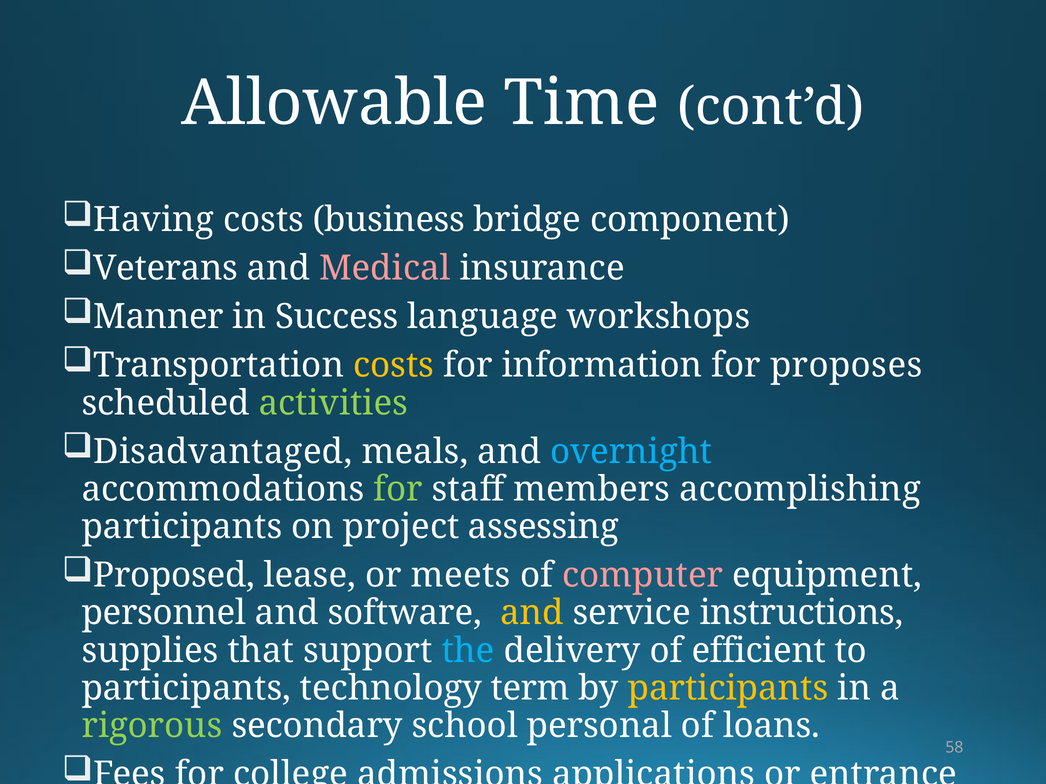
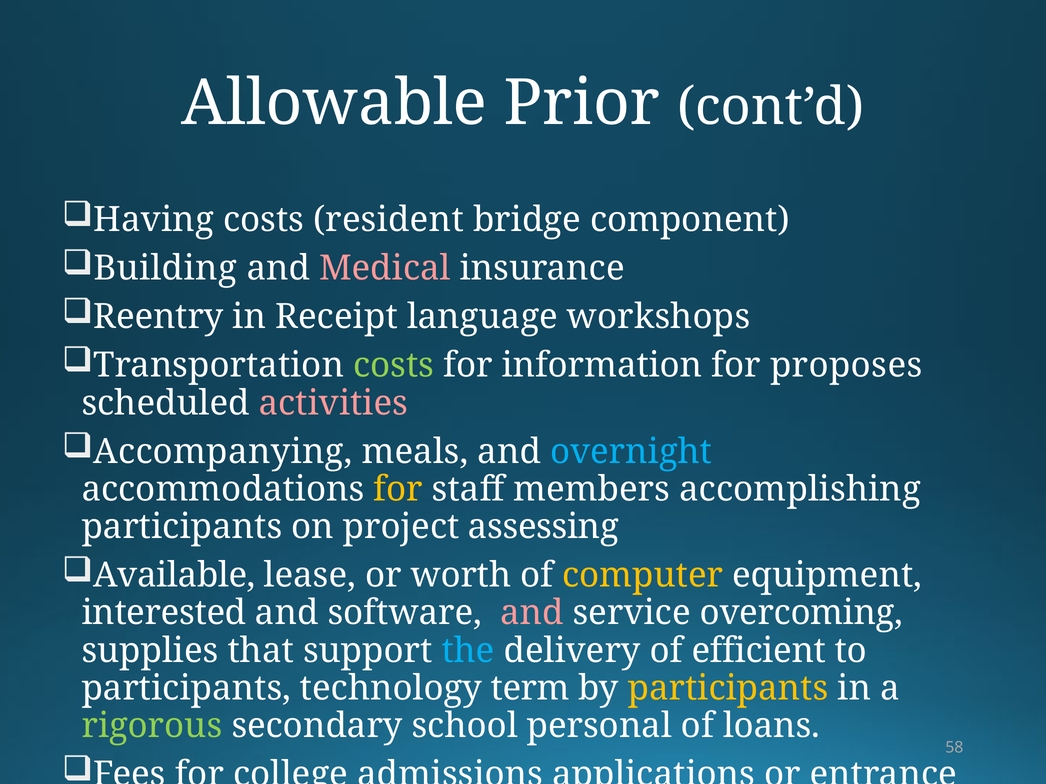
Time: Time -> Prior (582, 103)
business: business -> resident (388, 220)
Veterans: Veterans -> Building (165, 269)
Manner: Manner -> Reentry (158, 317)
Success: Success -> Receipt (337, 317)
costs colour: yellow -> light green (394, 366)
activities colour: light green -> pink (333, 403)
Disadvantaged: Disadvantaged -> Accompanying (223, 452)
for colour: light green -> yellow (398, 489)
Proposed: Proposed -> Available (174, 576)
meets: meets -> worth (461, 576)
computer colour: pink -> yellow (643, 576)
personnel: personnel -> interested (164, 613)
and colour: yellow -> pink (532, 613)
instructions: instructions -> overcoming (801, 613)
